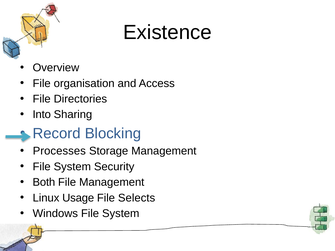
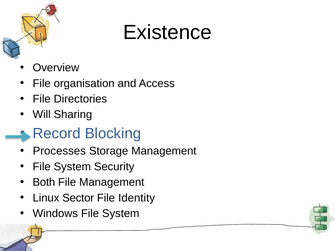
Into: Into -> Will (42, 115)
Usage: Usage -> Sector (78, 198)
Selects: Selects -> Identity (137, 198)
